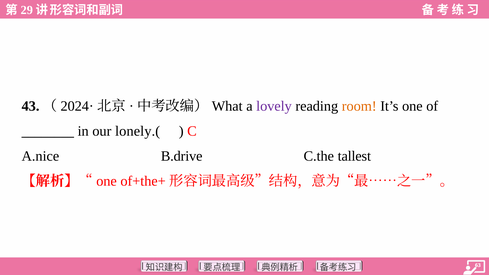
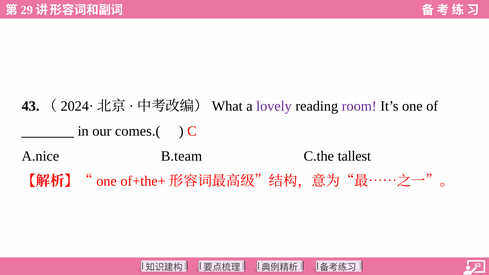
room colour: orange -> purple (359, 106)
lonely.(: lonely.( -> comes.( (138, 131)
B.drive: B.drive -> B.team (181, 156)
